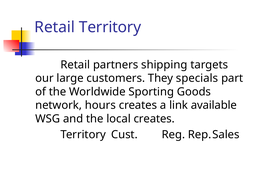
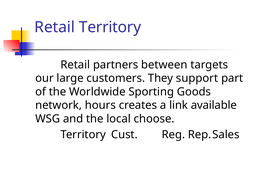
shipping: shipping -> between (164, 65)
specials: specials -> support (197, 78)
local creates: creates -> choose (154, 119)
